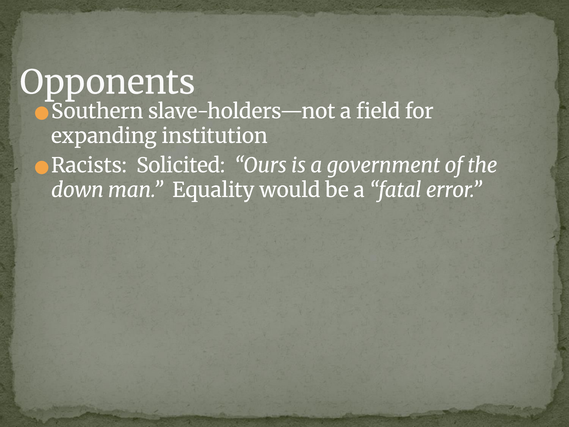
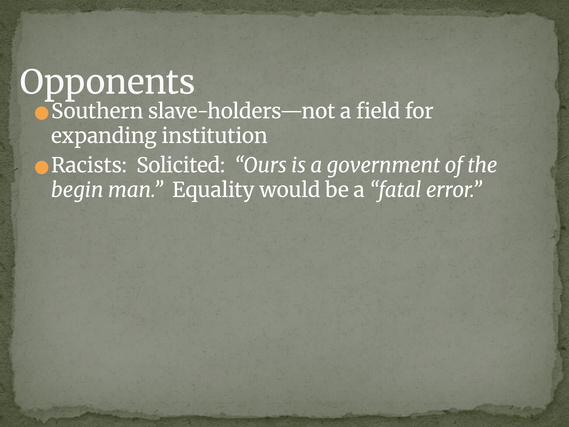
down: down -> begin (77, 190)
